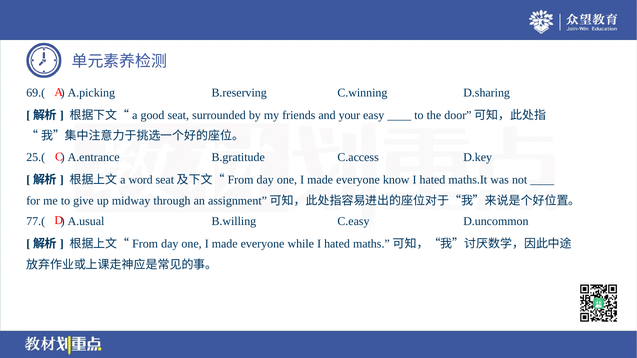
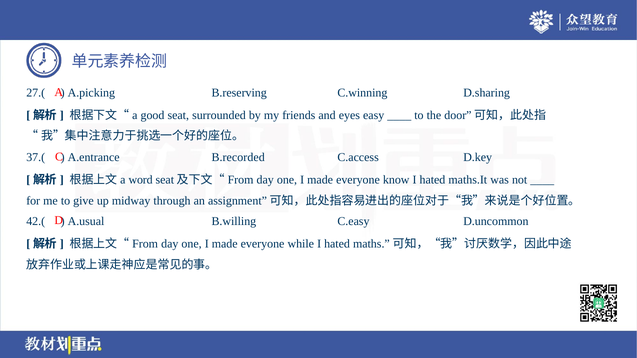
69.(: 69.( -> 27.( (36, 93)
your: your -> eyes (349, 116)
25.(: 25.( -> 37.( (36, 157)
B.gratitude: B.gratitude -> B.recorded (238, 157)
77.(: 77.( -> 42.( (36, 221)
